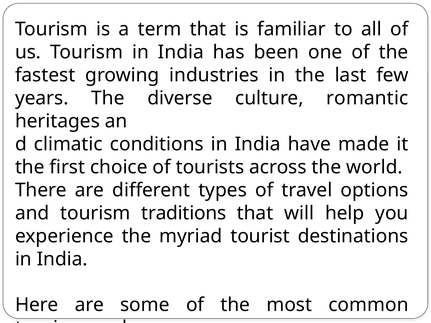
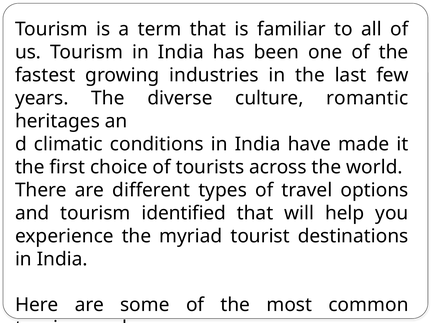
traditions: traditions -> identified (184, 213)
